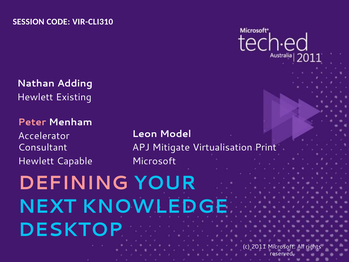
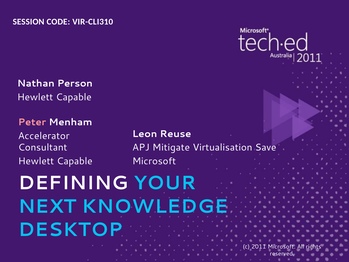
Adding: Adding -> Person (75, 83)
Existing: Existing -> Capable (74, 97)
Model: Model -> Reuse (175, 134)
Print: Print -> Save (266, 147)
DEFINING colour: pink -> white (73, 183)
